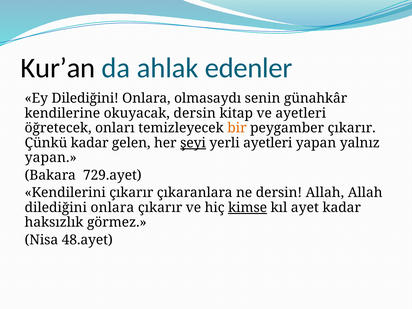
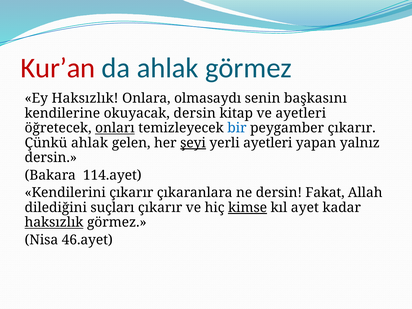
Kur’an colour: black -> red (58, 68)
ahlak edenler: edenler -> görmez (249, 68)
Ey Dilediğini: Dilediğini -> Haksızlık (85, 98)
günahkâr: günahkâr -> başkasını (315, 98)
onları underline: none -> present (115, 128)
bir colour: orange -> blue (237, 128)
Çünkü kadar: kadar -> ahlak (90, 143)
yapan: yapan -> dersin (51, 158)
729.ayet: 729.ayet -> 114.ayet (112, 175)
dersin Allah: Allah -> Fakat (325, 193)
onlara: onlara -> suçları (112, 208)
haksızlık underline: none -> present (54, 222)
48.ayet: 48.ayet -> 46.ayet (87, 240)
